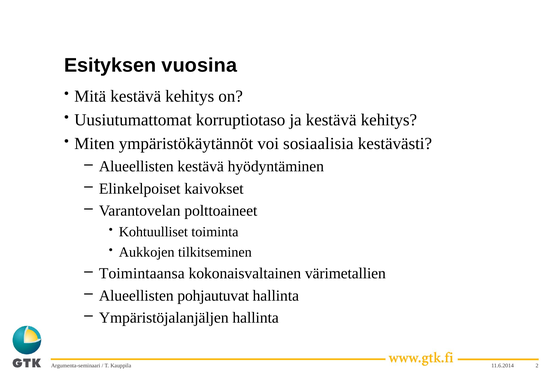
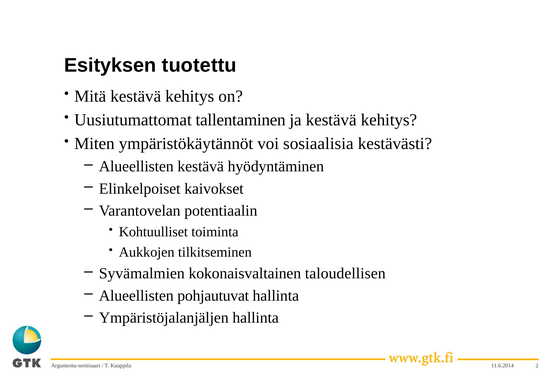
vuosina: vuosina -> tuotettu (199, 65)
korruptiotaso: korruptiotaso -> tallentaminen (241, 120)
polttoaineet: polttoaineet -> potentiaalin (221, 211)
Toimintaansa: Toimintaansa -> Syvämalmien (142, 274)
värimetallien: värimetallien -> taloudellisen (345, 274)
